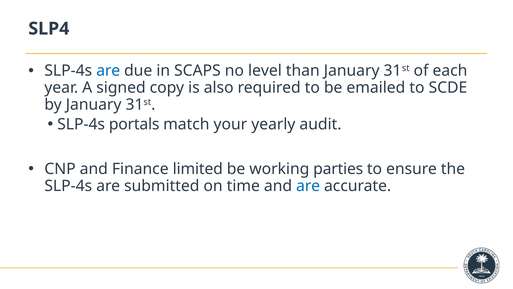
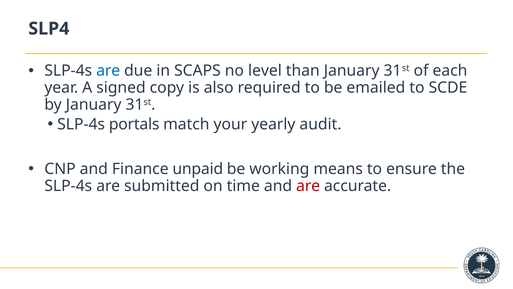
limited: limited -> unpaid (198, 169)
parties: parties -> means (338, 169)
are colour: blue -> red (308, 186)
